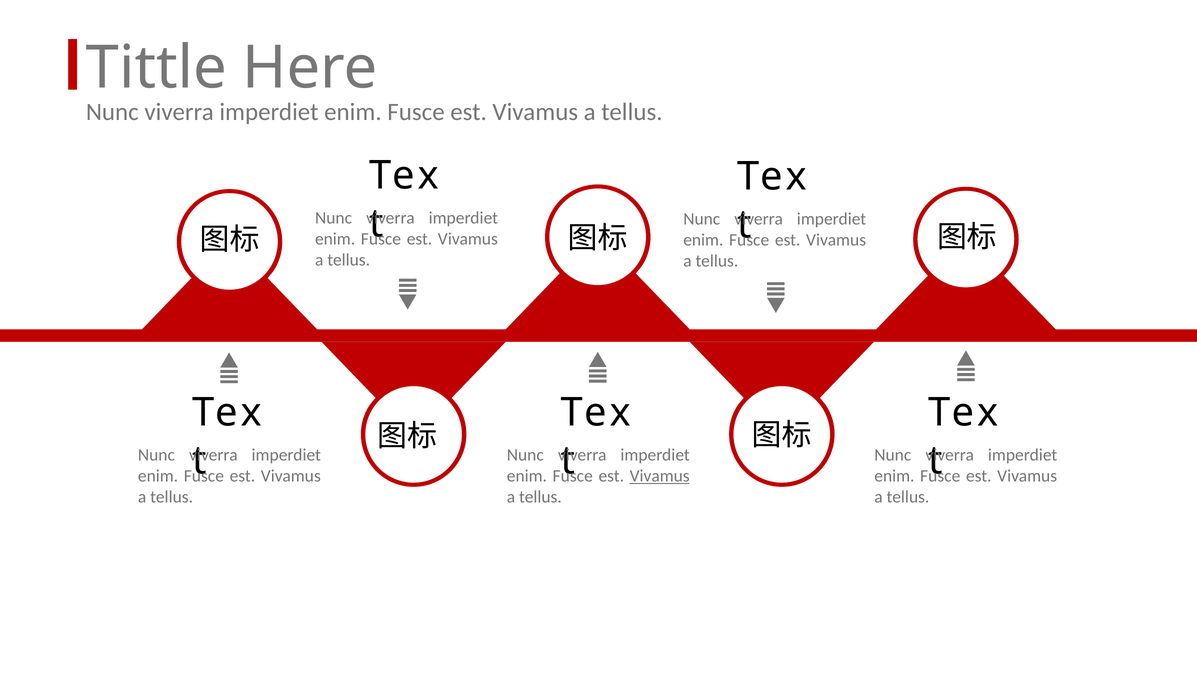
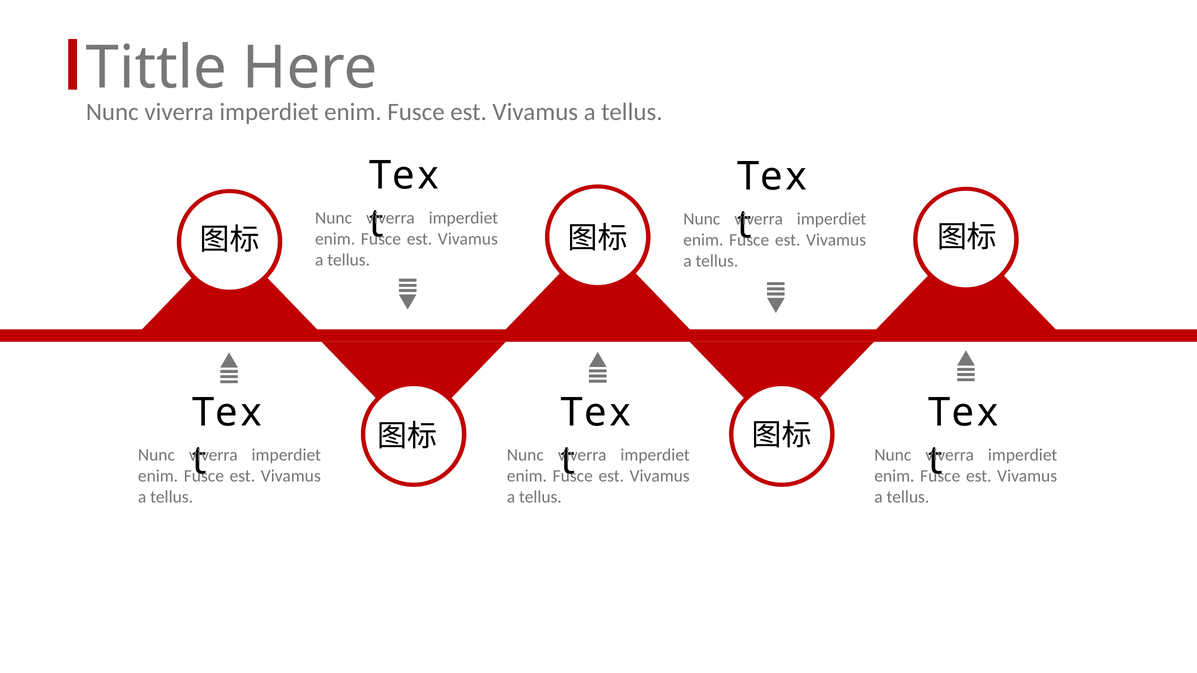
Vivamus underline: present -> none (660, 476)
